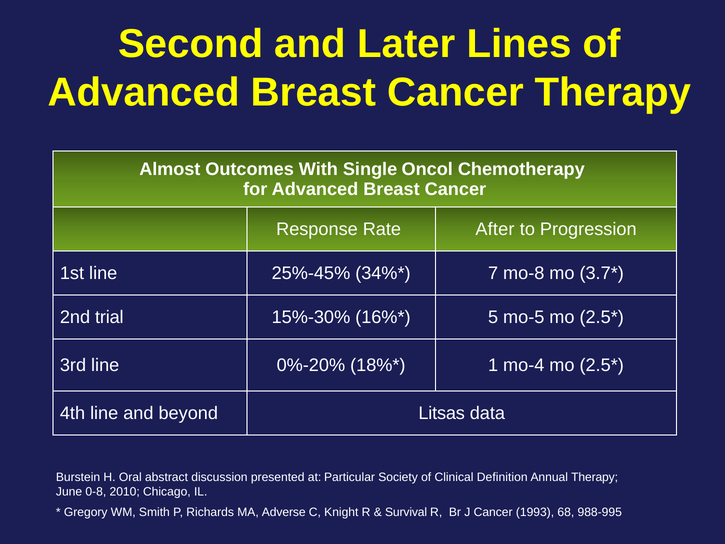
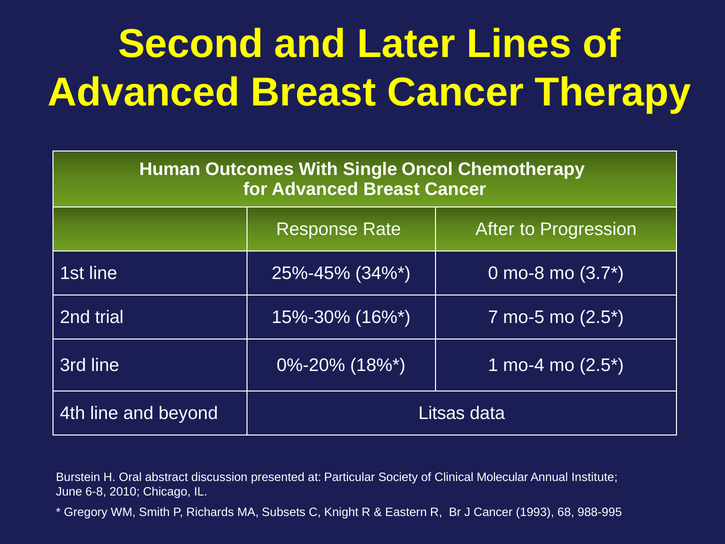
Almost: Almost -> Human (170, 169)
7: 7 -> 0 (493, 273)
5: 5 -> 7 (493, 317)
Definition: Definition -> Molecular (502, 477)
Annual Therapy: Therapy -> Institute (594, 477)
0-8: 0-8 -> 6-8 (96, 492)
Adverse: Adverse -> Subsets (284, 512)
Survival: Survival -> Eastern (406, 512)
